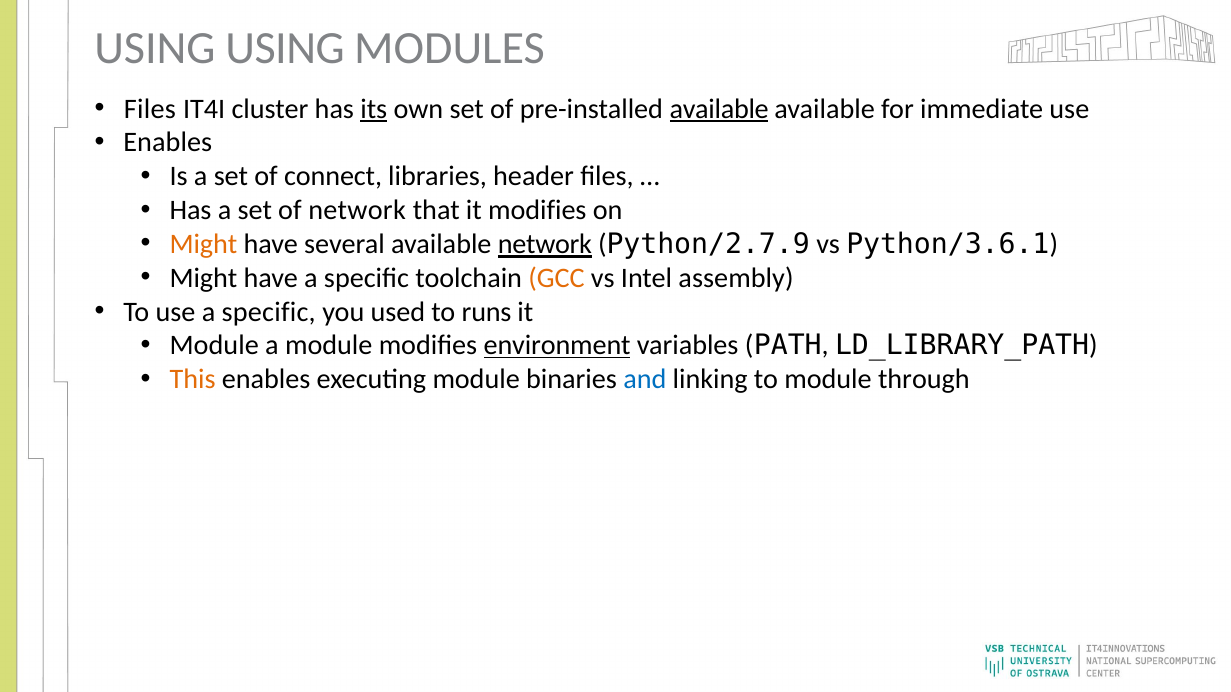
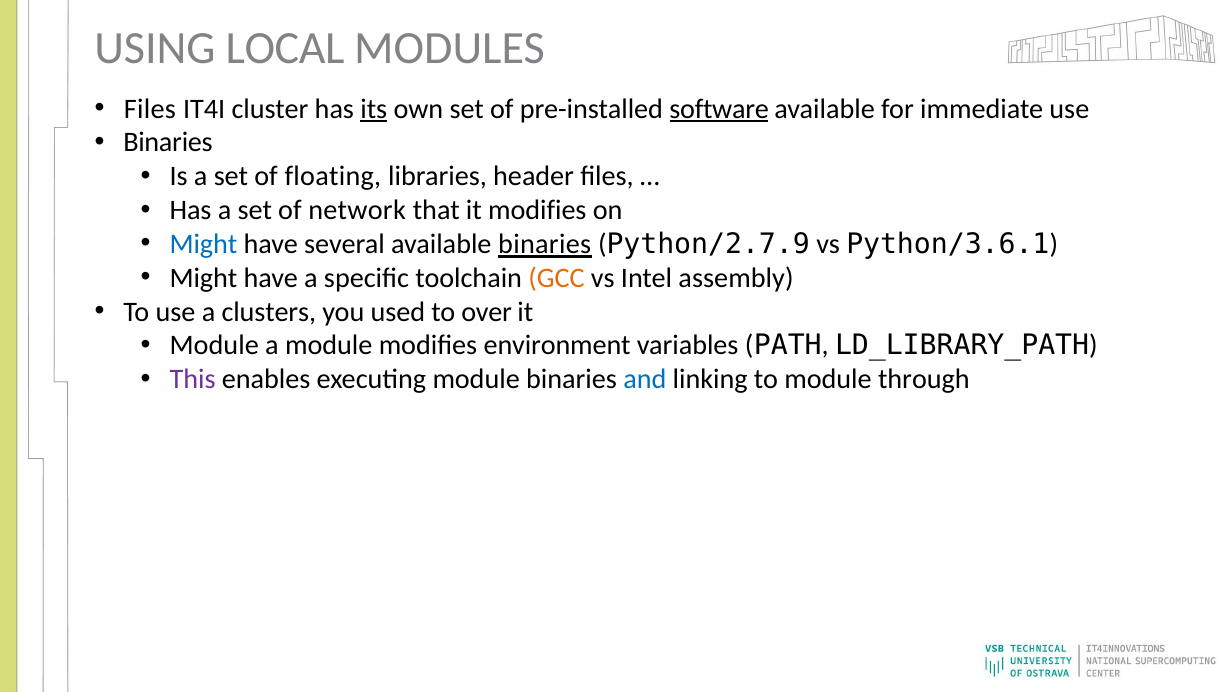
USING USING: USING -> LOCAL (285, 48)
pre-installed available: available -> software (719, 109)
Enables: Enables -> Binaries (168, 143)
connect: connect -> floating (333, 177)
Might colour: orange -> blue (203, 244)
available network: network -> binaries (545, 244)
use a specific: specific -> clusters (269, 312)
runs: runs -> over (487, 312)
environment underline: present -> none (557, 346)
This colour: orange -> purple (193, 380)
